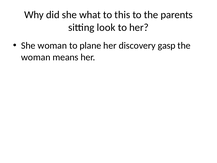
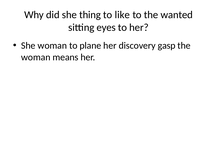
what: what -> thing (90, 15)
this: this -> like (122, 15)
parents: parents -> wanted (177, 15)
look: look -> eyes (106, 27)
